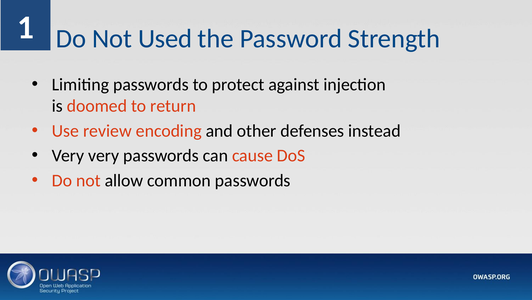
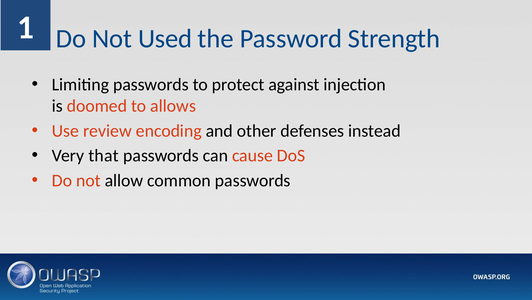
return: return -> allows (173, 106)
Very very: very -> that (104, 155)
